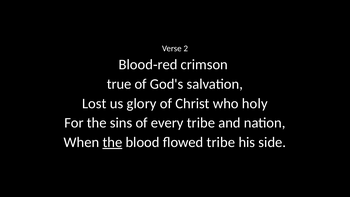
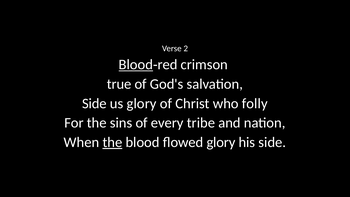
Blood underline: none -> present (136, 65)
Lost: Lost -> Side (94, 103)
holy: holy -> folly (255, 103)
flowed tribe: tribe -> glory (221, 142)
